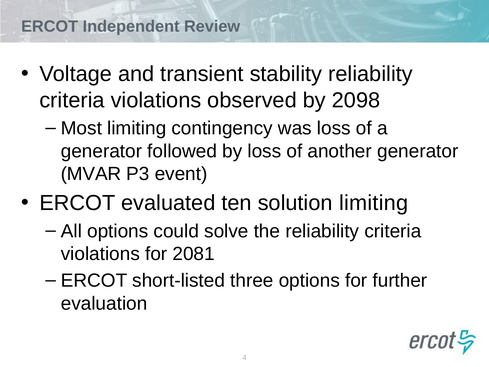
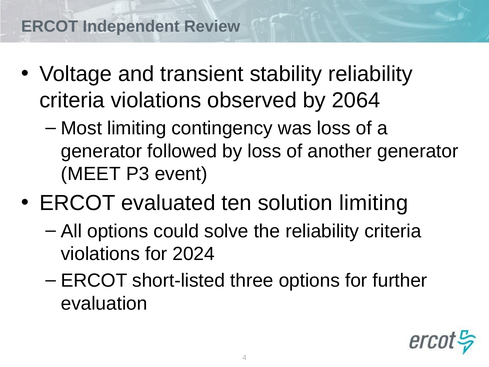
2098: 2098 -> 2064 (356, 100)
MVAR: MVAR -> MEET (91, 174)
2081: 2081 -> 2024 (194, 254)
